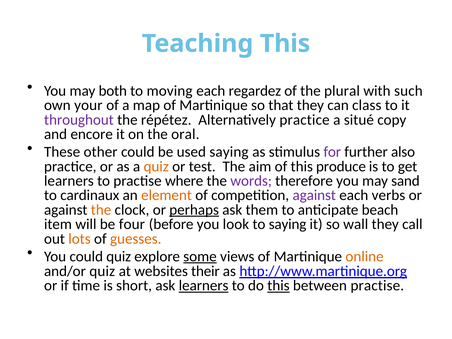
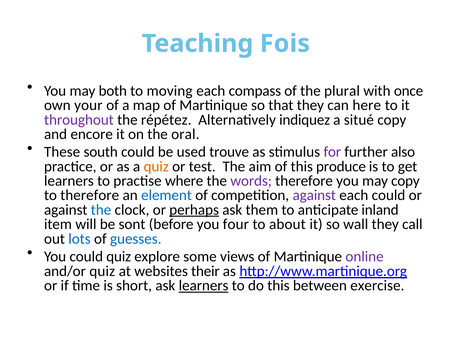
Teaching This: This -> Fois (285, 44)
regardez: regardez -> compass (255, 91)
such: such -> once (409, 91)
class: class -> here (367, 105)
Alternatively practice: practice -> indiquez (305, 120)
other: other -> south (101, 152)
used saying: saying -> trouve (229, 152)
may sand: sand -> copy (405, 181)
to cardinaux: cardinaux -> therefore (90, 195)
element colour: orange -> blue (167, 195)
each verbs: verbs -> could (388, 195)
the colour: orange -> blue (101, 210)
beach: beach -> inland (380, 210)
four: four -> sont (132, 224)
look: look -> four (236, 224)
to saying: saying -> about (287, 224)
lots colour: orange -> blue (79, 239)
guesses colour: orange -> blue (136, 239)
some underline: present -> none (200, 256)
online colour: orange -> purple (365, 256)
this underline: present -> none (278, 286)
between practise: practise -> exercise (377, 286)
